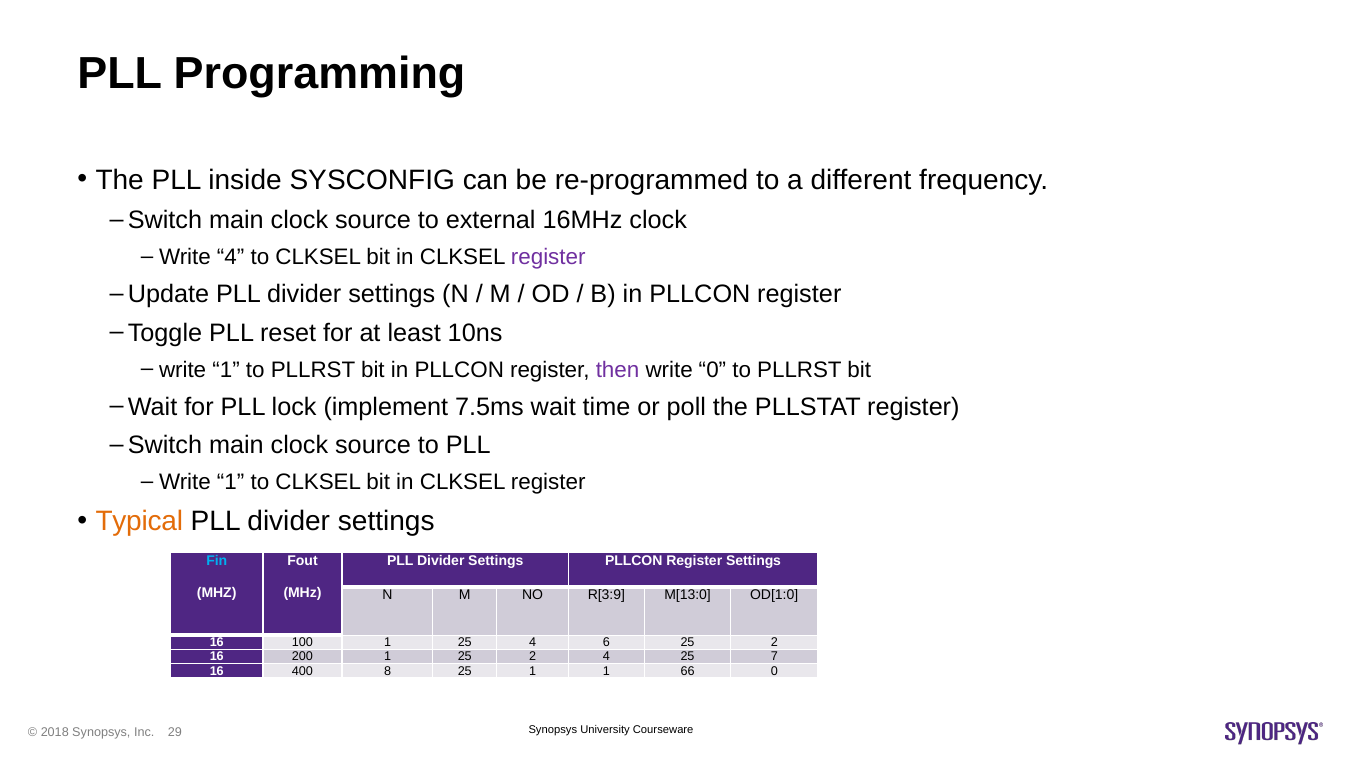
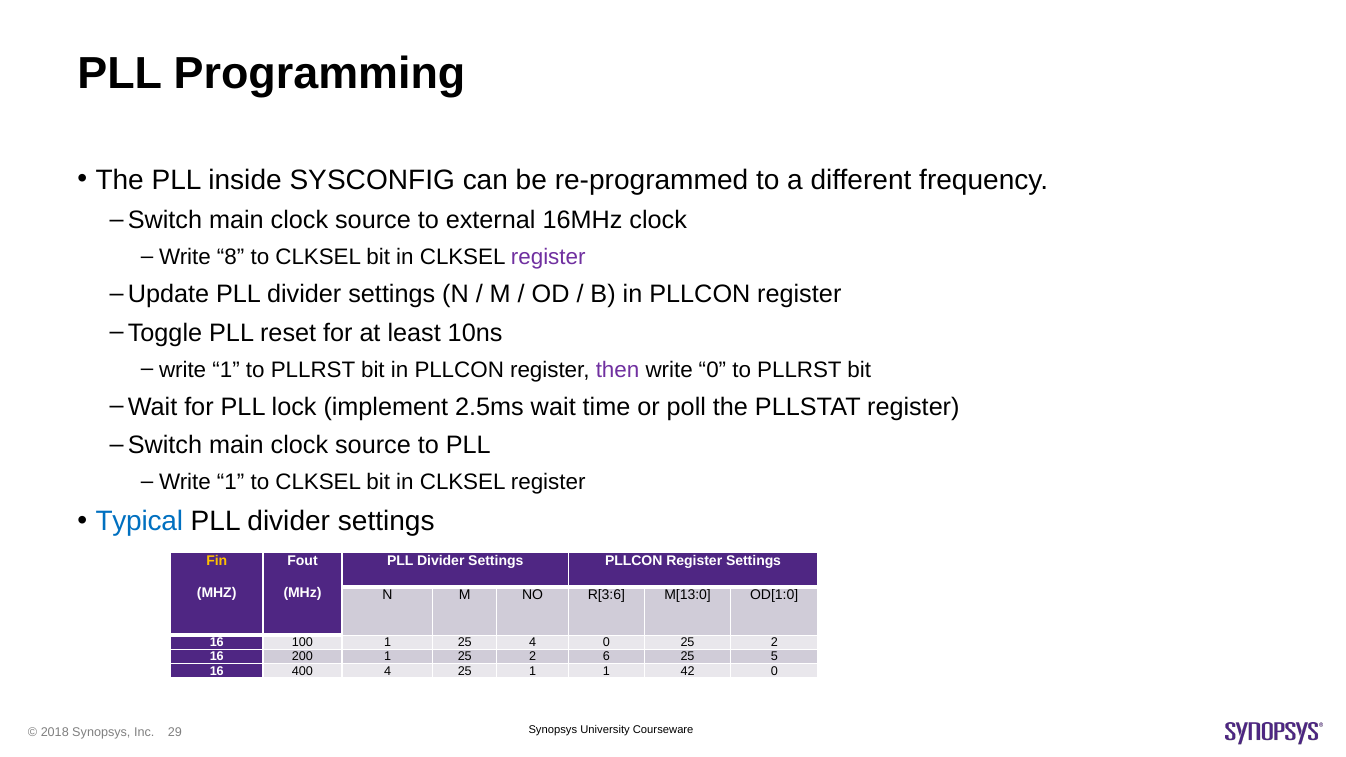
Write 4: 4 -> 8 (231, 257)
7.5ms: 7.5ms -> 2.5ms (489, 407)
Typical colour: orange -> blue (139, 522)
Fin colour: light blue -> yellow (217, 561)
R[3:9: R[3:9 -> R[3:6 (606, 595)
4 6: 6 -> 0 (606, 643)
2 4: 4 -> 6 (606, 657)
7: 7 -> 5 (774, 657)
400 8: 8 -> 4 (388, 671)
66: 66 -> 42 (688, 671)
